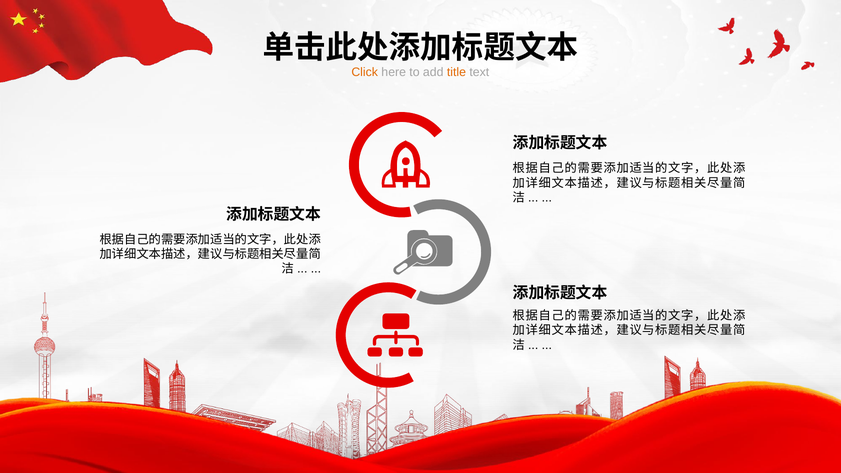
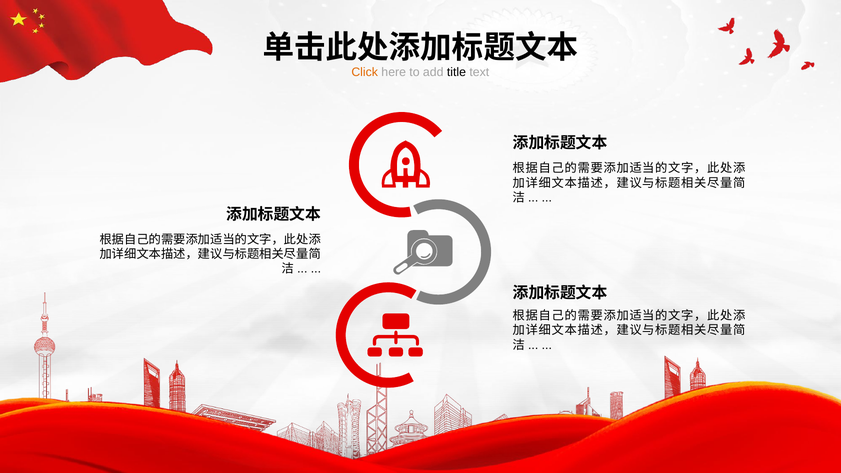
title colour: orange -> black (456, 72)
